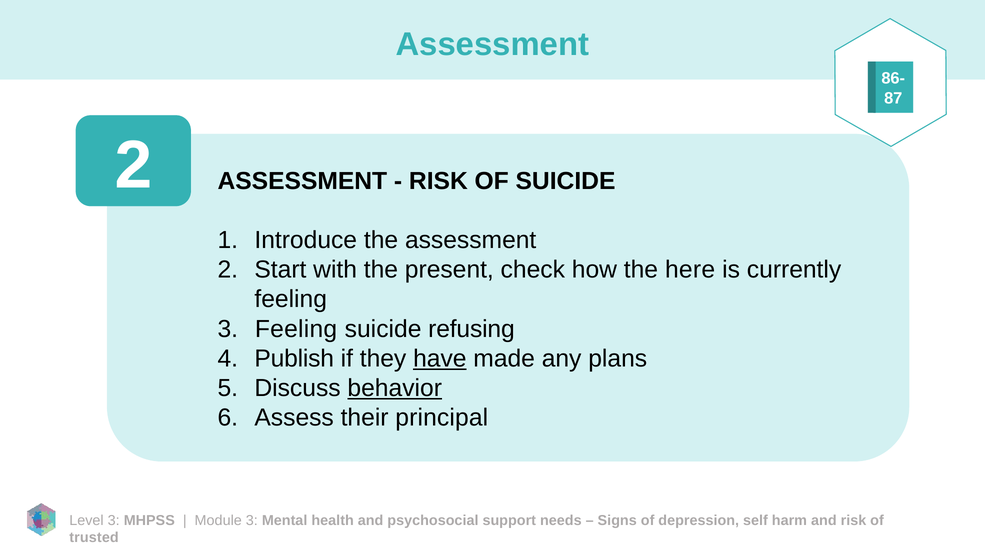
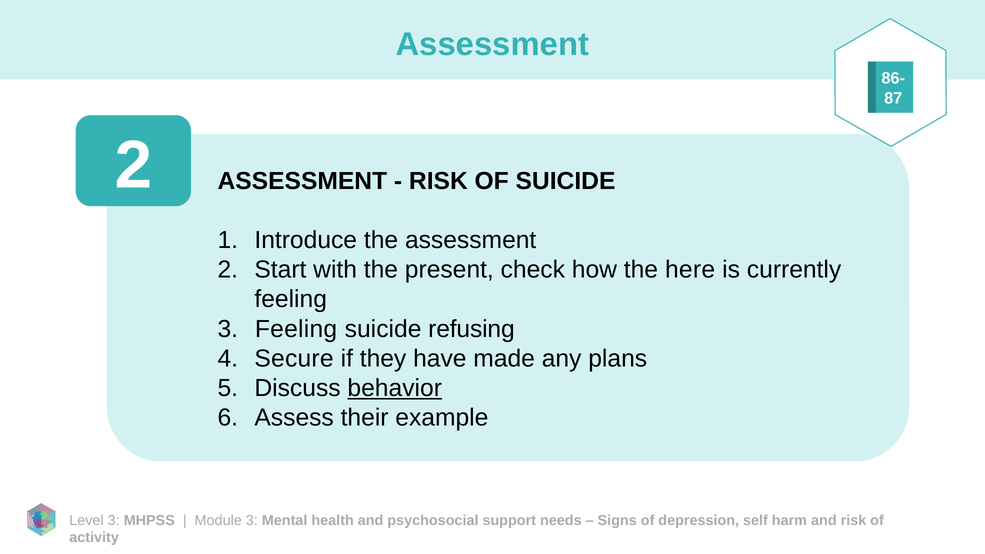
Publish: Publish -> Secure (294, 358)
have underline: present -> none (440, 358)
principal: principal -> example (442, 418)
trusted: trusted -> activity (94, 538)
